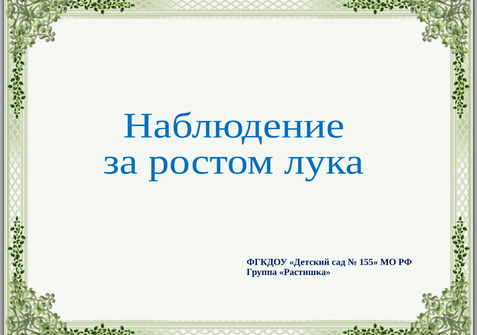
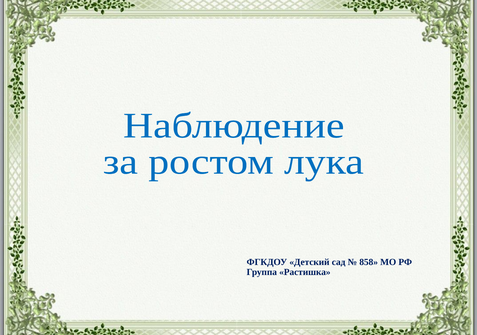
155: 155 -> 858 (369, 262)
